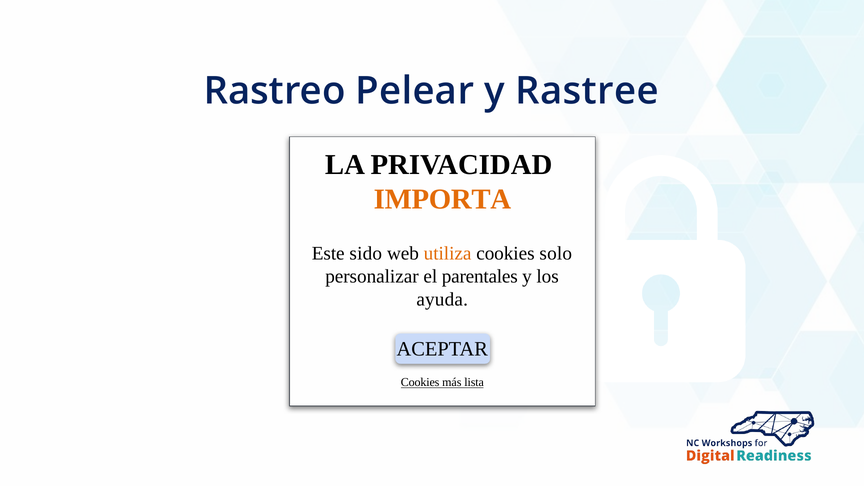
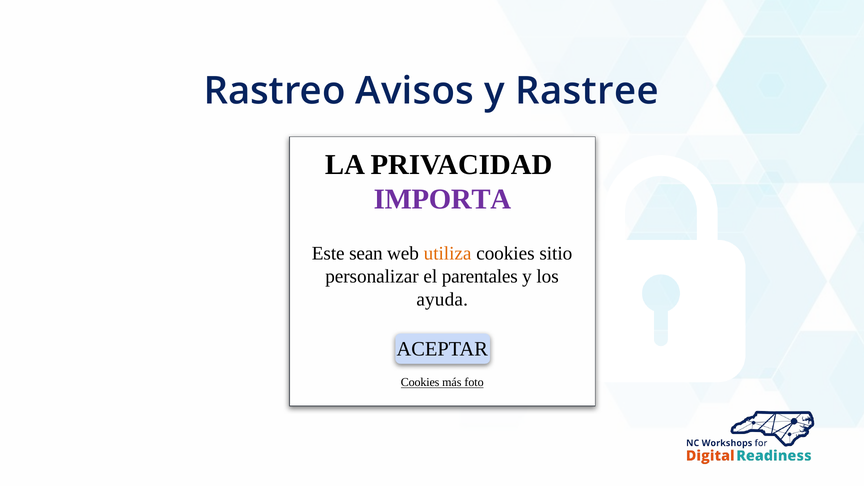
Pelear: Pelear -> Avisos (415, 91)
IMPORTA colour: orange -> purple (442, 199)
sido: sido -> sean (366, 253)
solo: solo -> sitio (556, 253)
lista: lista -> foto (474, 382)
